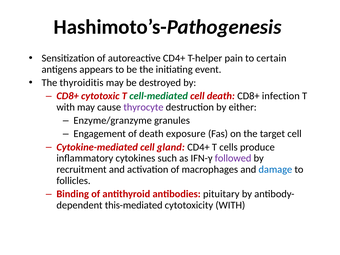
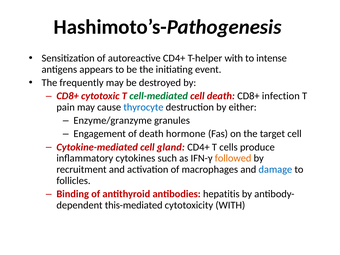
T-helper pain: pain -> with (234, 58)
certain: certain -> intense (272, 58)
thyroiditis: thyroiditis -> frequently (82, 83)
with: with -> pain (66, 107)
thyrocyte colour: purple -> blue (143, 107)
exposure: exposure -> hormone (186, 134)
followed colour: purple -> orange (233, 158)
pituitary: pituitary -> hepatitis (221, 194)
